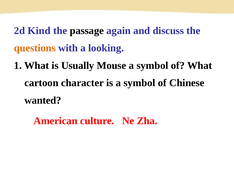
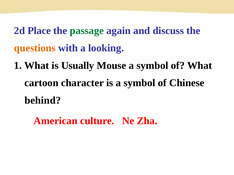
Kind: Kind -> Place (39, 31)
passage colour: black -> green (87, 31)
wanted: wanted -> behind (43, 101)
